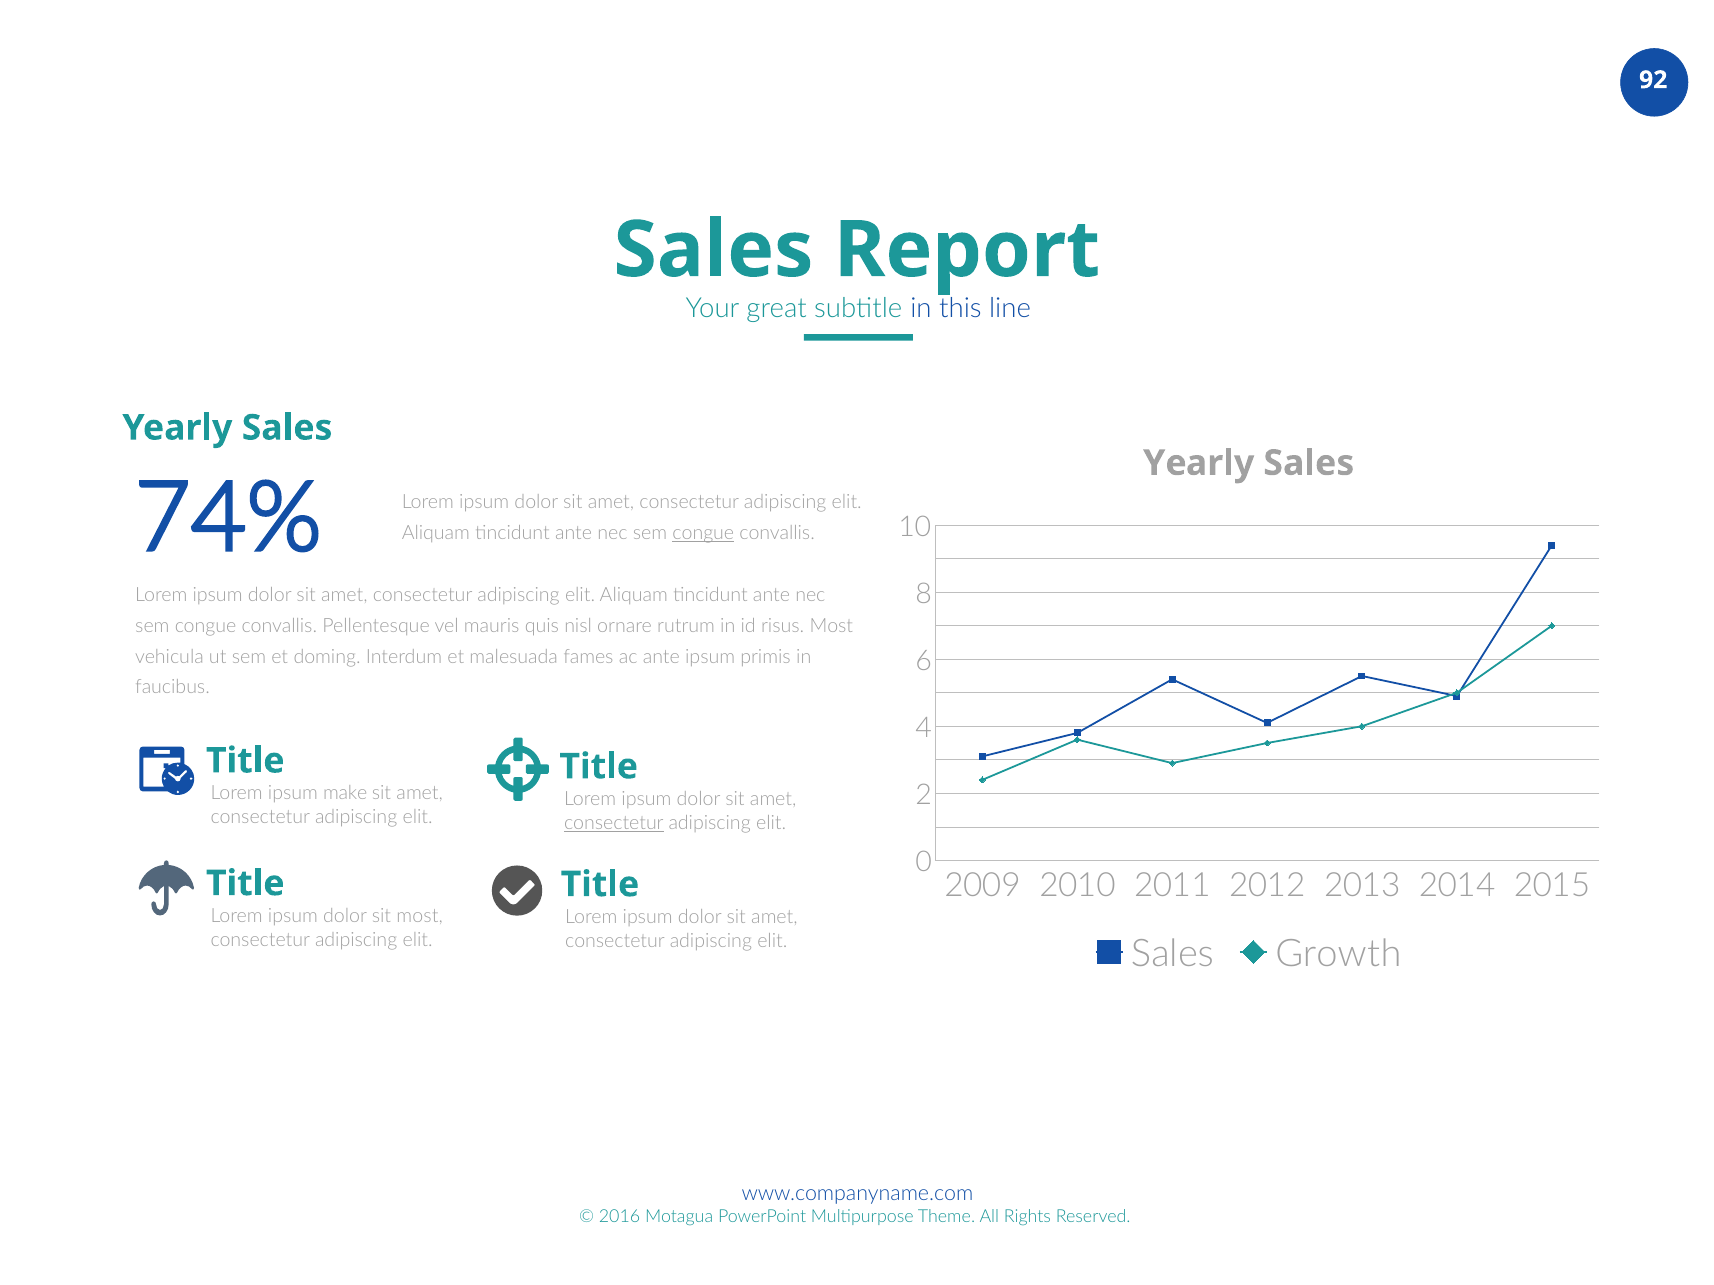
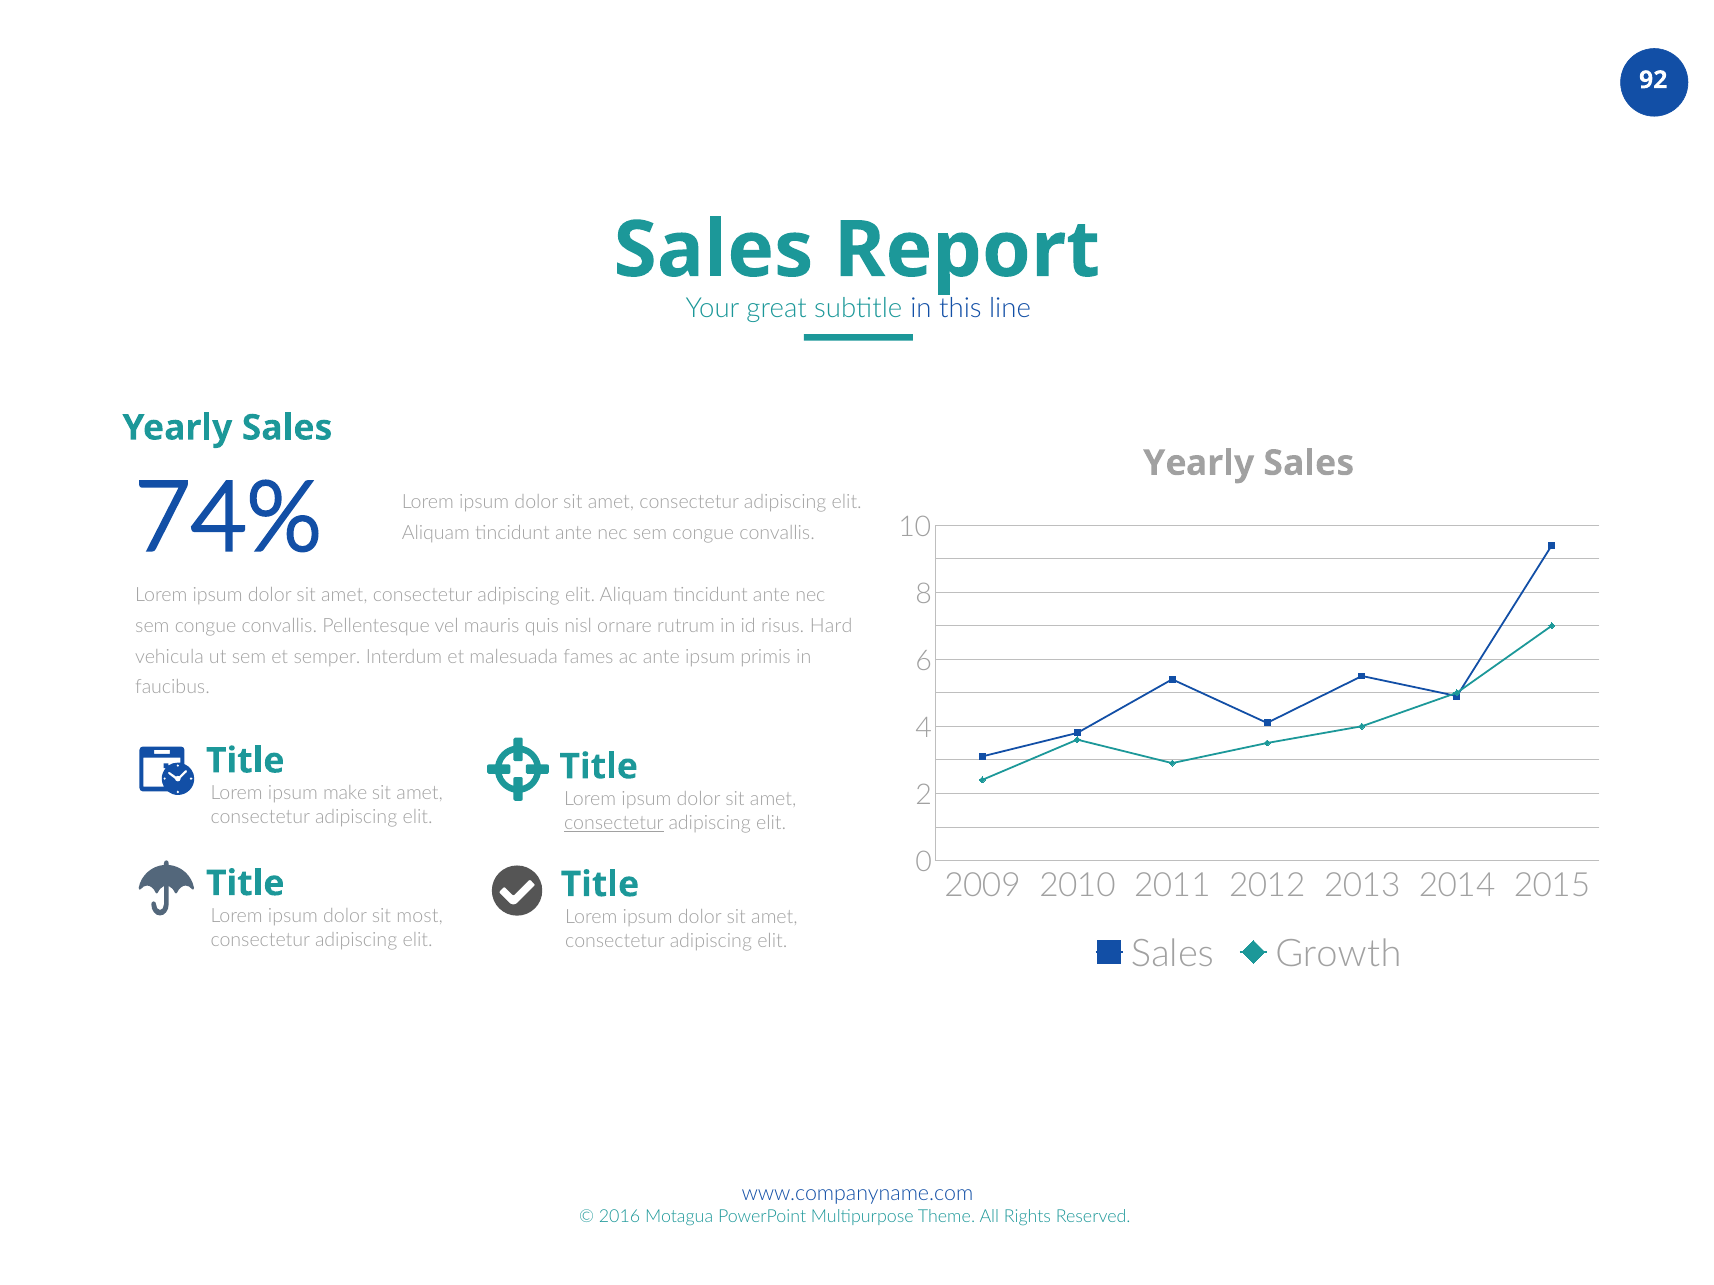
congue underline: present -> none (703, 533)
risus Most: Most -> Hard (831, 626)
doming: doming -> semper (327, 657)
